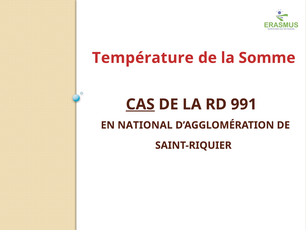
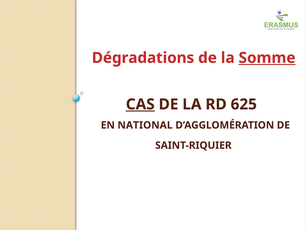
Température: Température -> Dégradations (143, 58)
Somme underline: none -> present (267, 58)
991: 991 -> 625 (244, 104)
